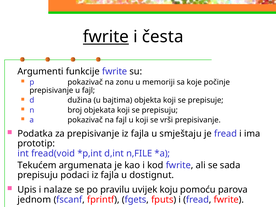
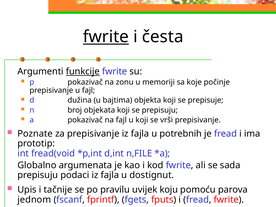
funkcije underline: none -> present (83, 72)
Podatka: Podatka -> Poznate (35, 134)
smještaju: smještaju -> potrebnih (181, 134)
Tekućem: Tekućem -> Globalno (37, 165)
nalaze: nalaze -> tačnije (58, 190)
